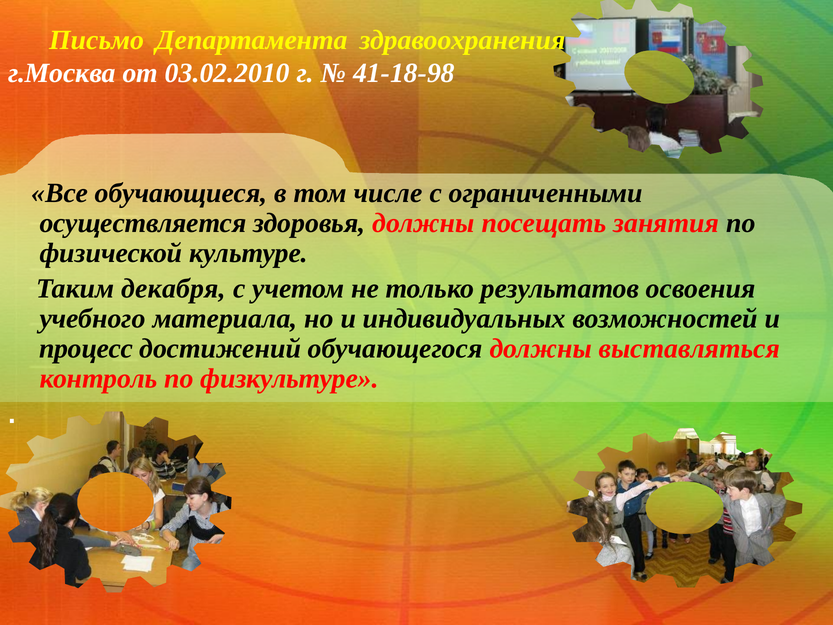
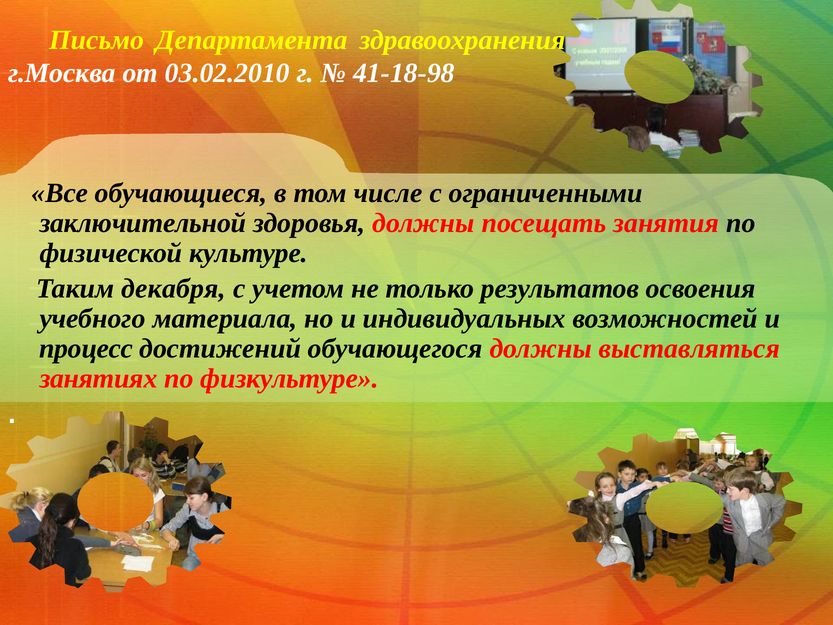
осуществляется: осуществляется -> заключительной (143, 223)
контроль: контроль -> занятиях (98, 379)
